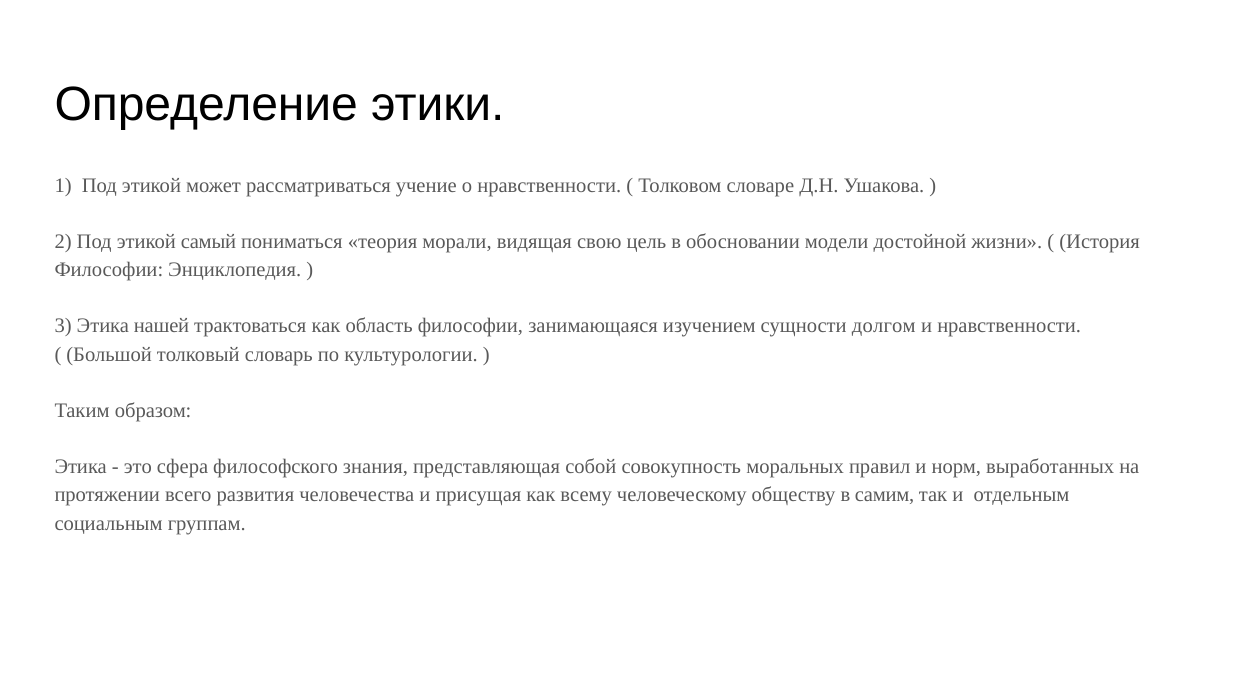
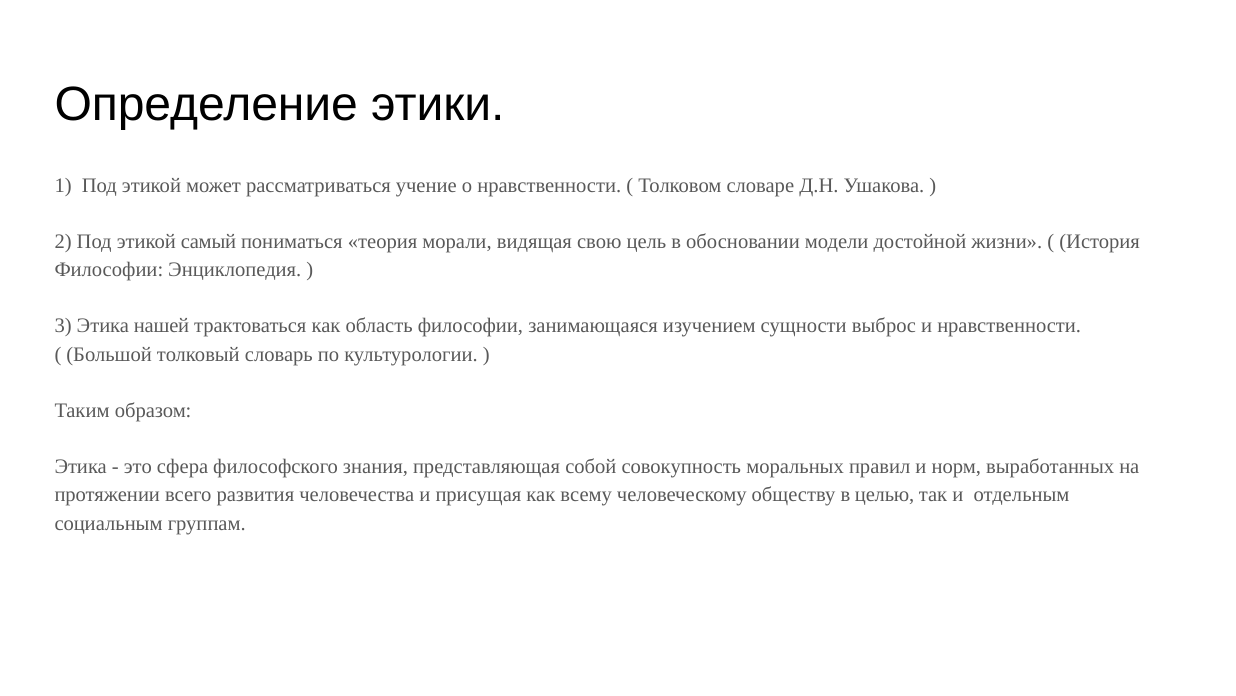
долгом: долгом -> выброс (884, 326)
самим: самим -> целью (885, 494)
